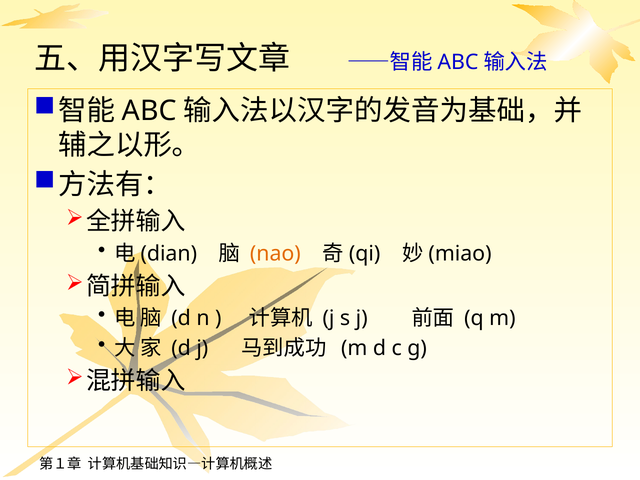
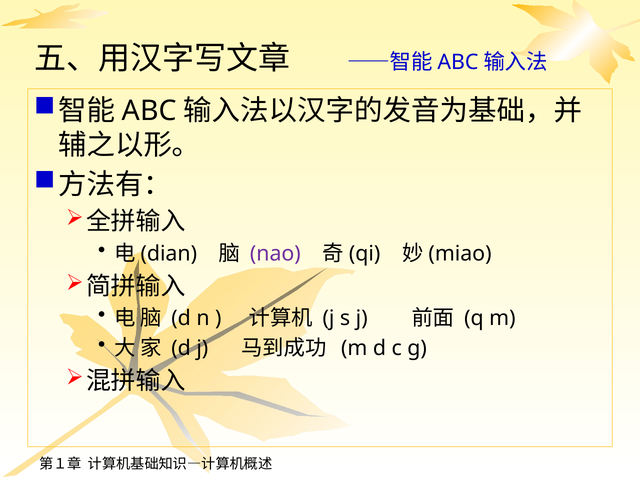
nao colour: orange -> purple (275, 254)
